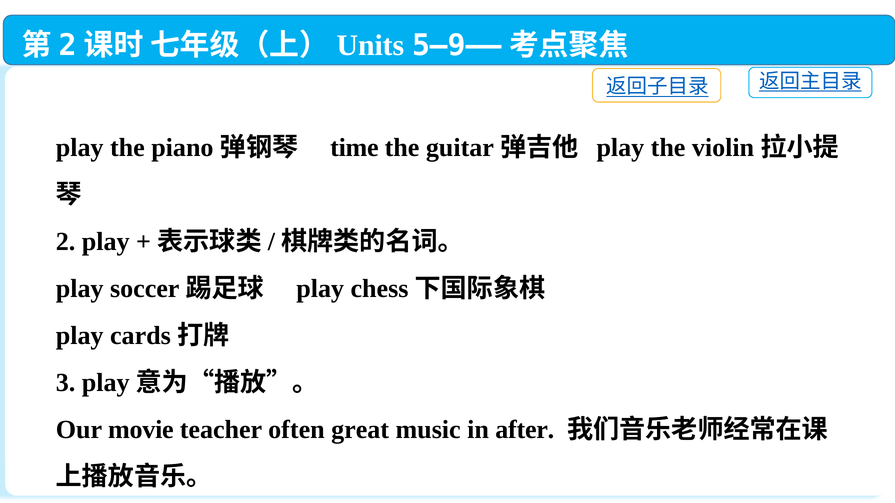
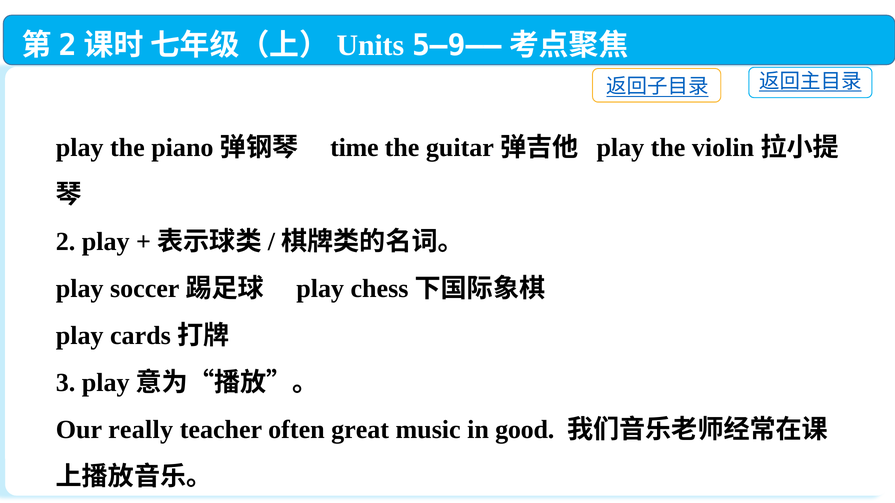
movie: movie -> really (141, 430)
after: after -> good (525, 430)
